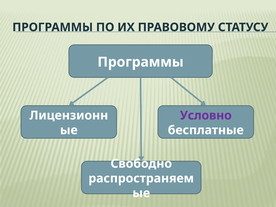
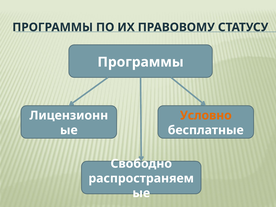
Условно colour: purple -> orange (206, 115)
